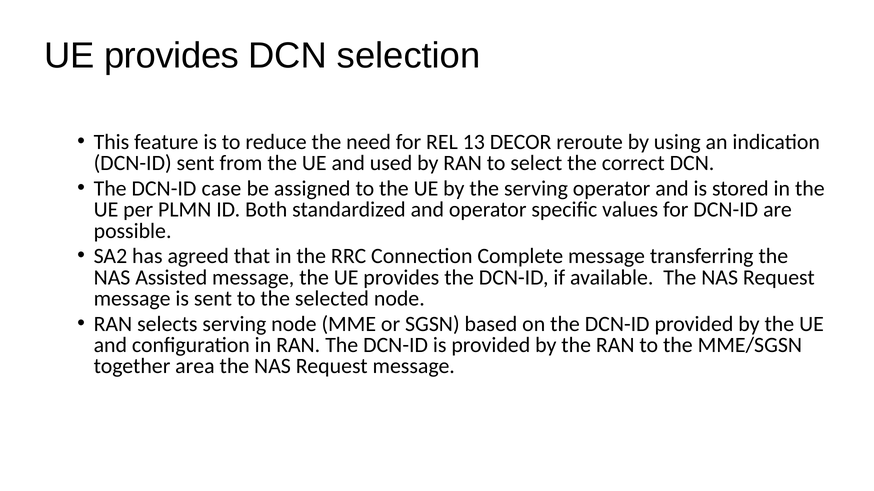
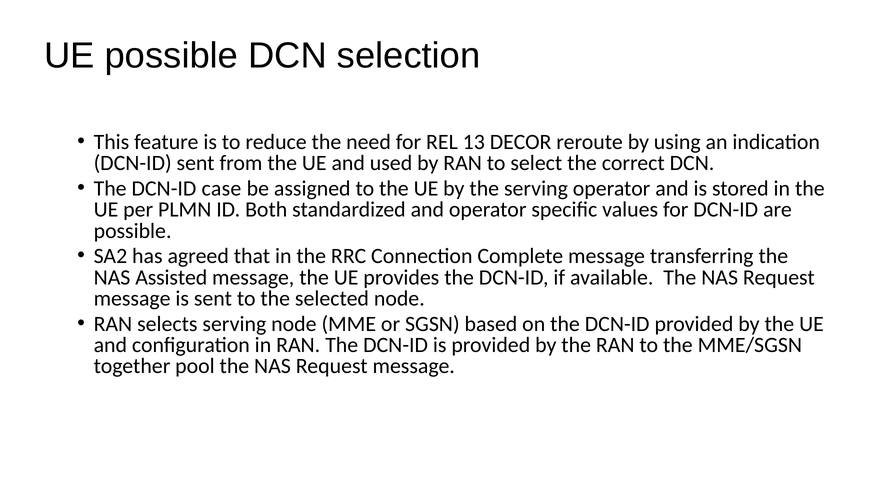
provides: provides -> possible (171, 56)
area: area -> pool (195, 367)
